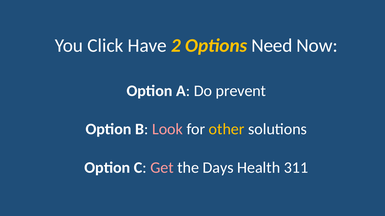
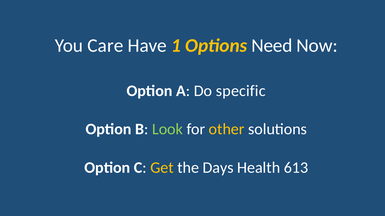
Click: Click -> Care (105, 46)
2: 2 -> 1 (176, 46)
prevent: prevent -> specific (241, 91)
Look colour: pink -> light green (168, 129)
Get colour: pink -> yellow (162, 168)
311: 311 -> 613 (296, 168)
